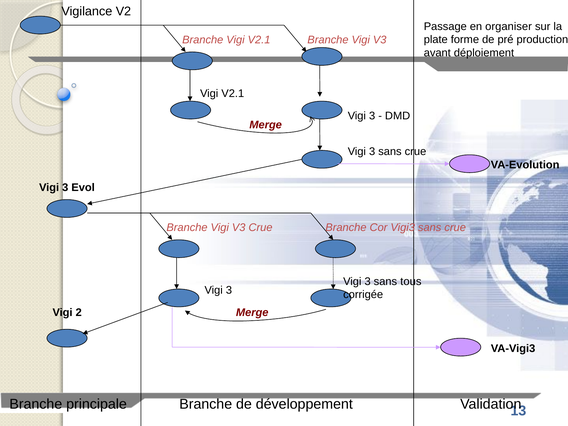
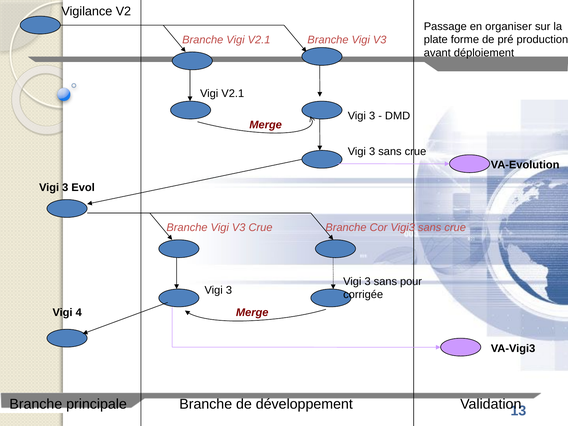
tous: tous -> pour (411, 281)
2: 2 -> 4 (79, 313)
